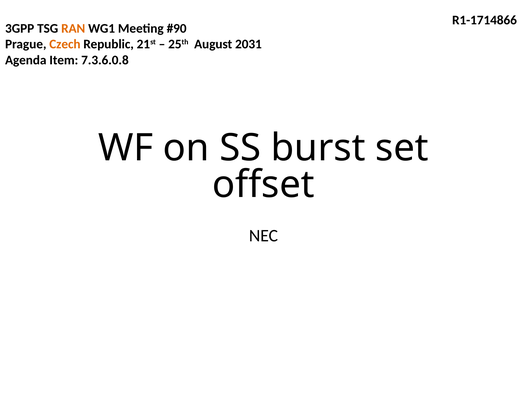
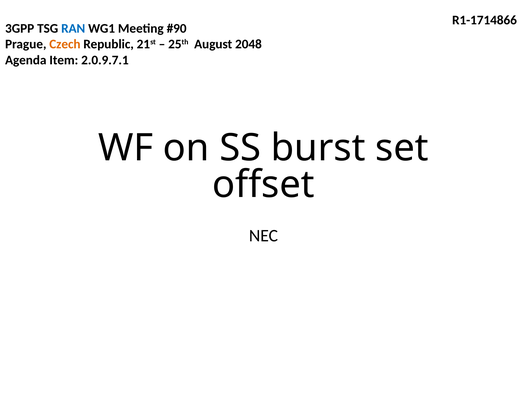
RAN colour: orange -> blue (73, 28)
2031: 2031 -> 2048 (248, 44)
7.3.6.0.8: 7.3.6.0.8 -> 2.0.9.7.1 (105, 60)
